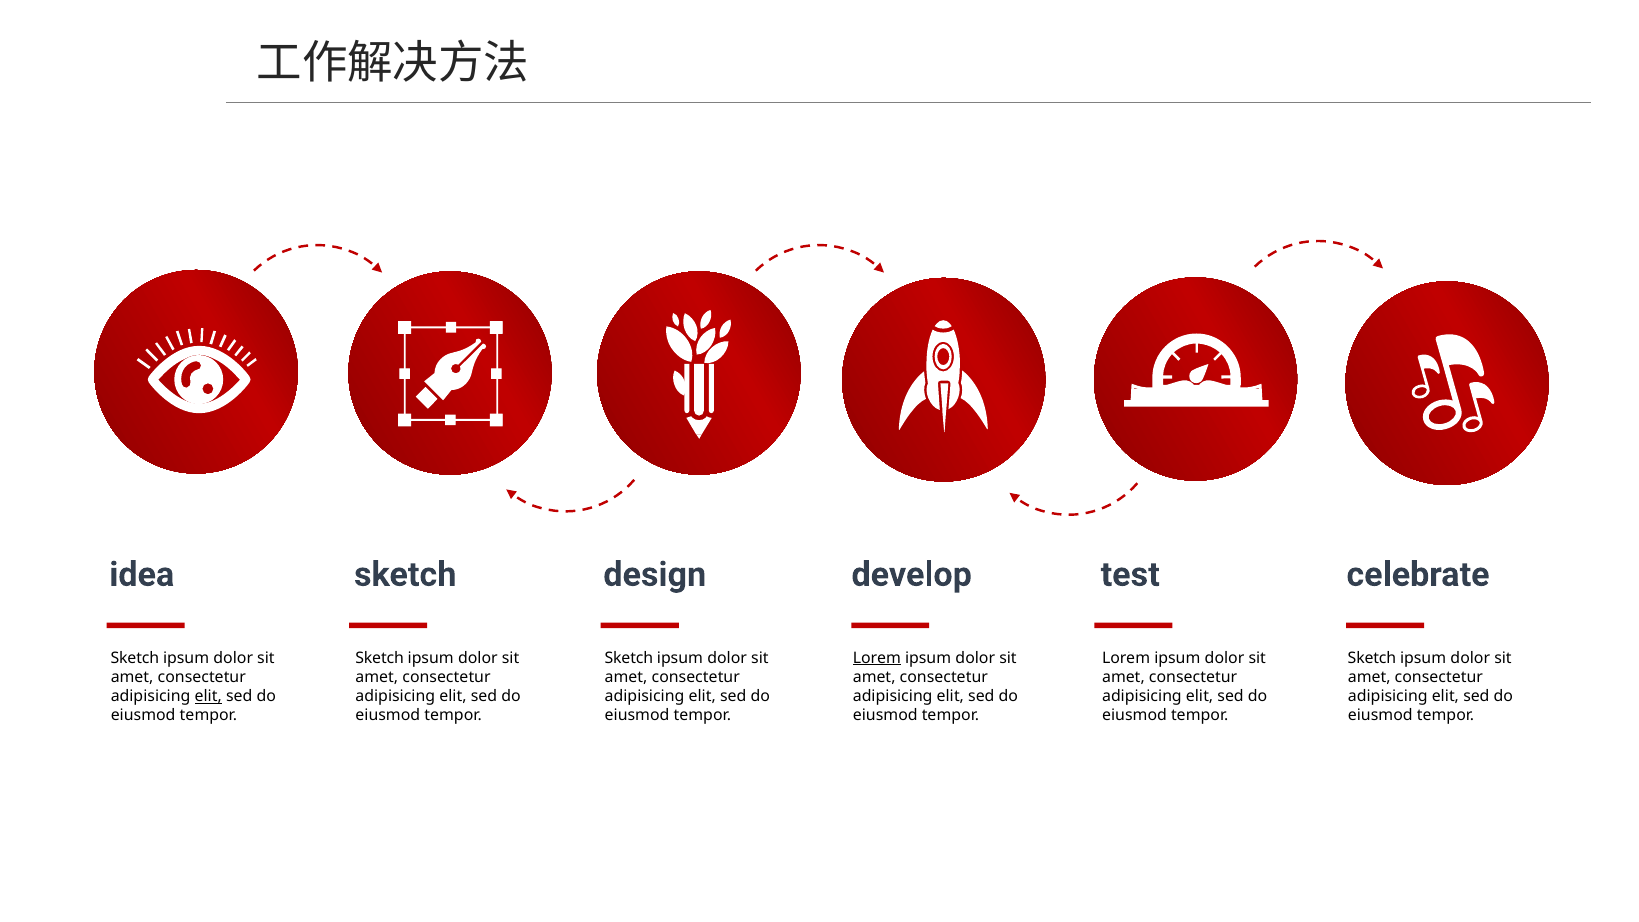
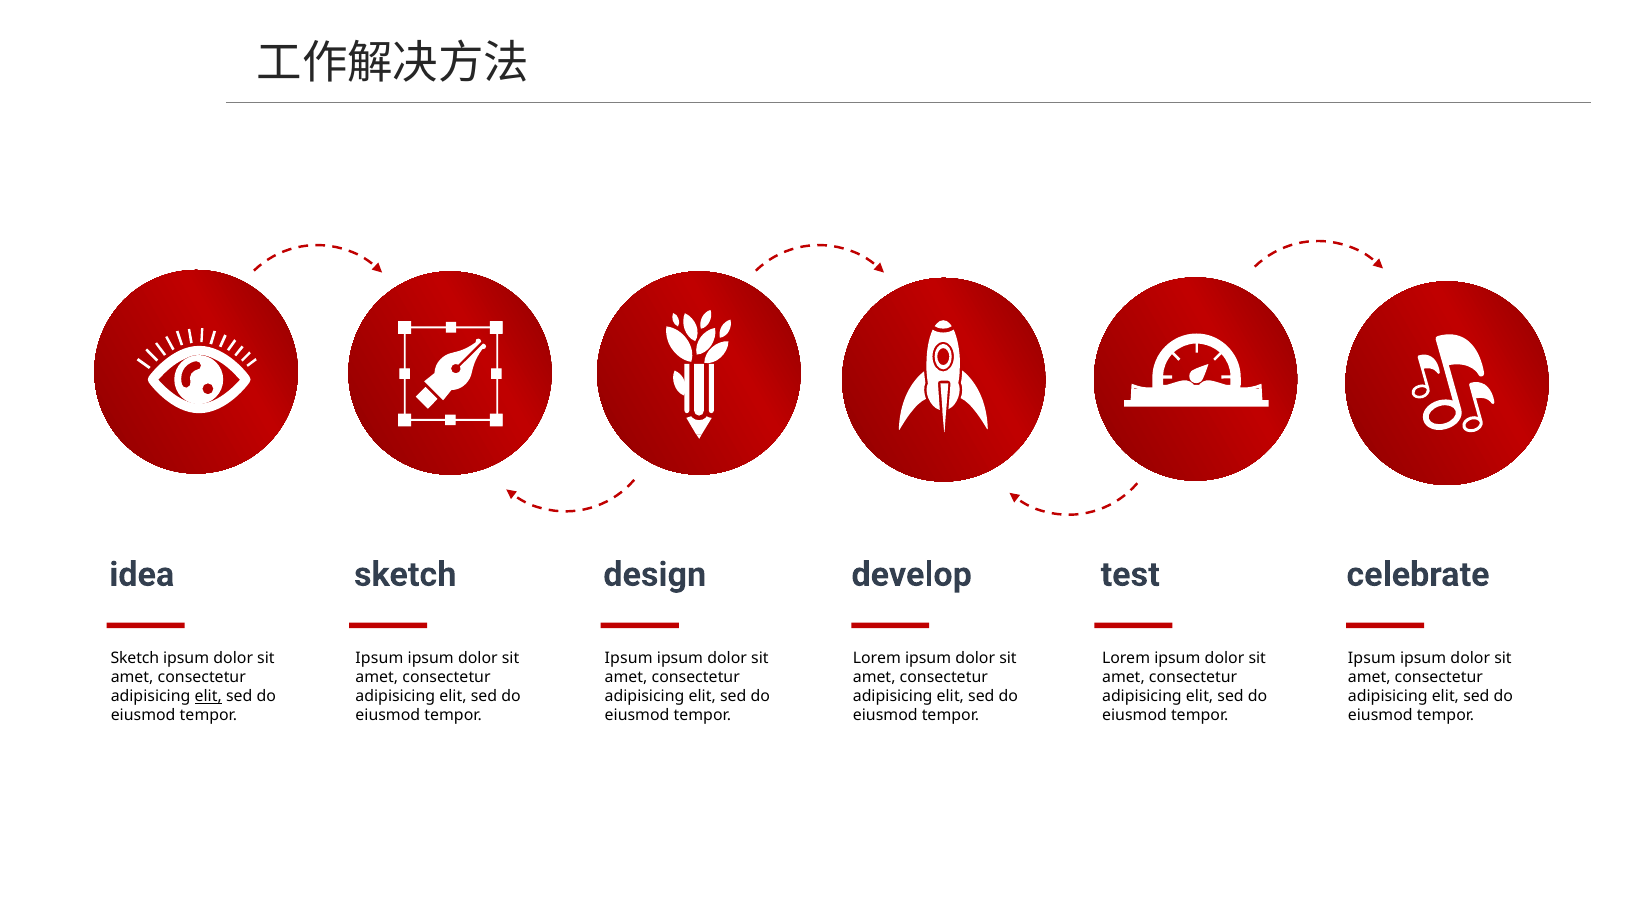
Sketch: Sketch -> Ipsum (379, 658)
Sketch: Sketch -> Ipsum (629, 658)
Lorem underline: present -> none (877, 658)
Sketch: Sketch -> Ipsum (1372, 658)
